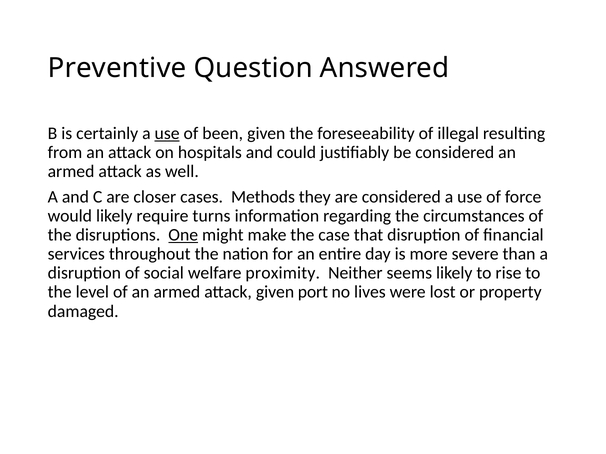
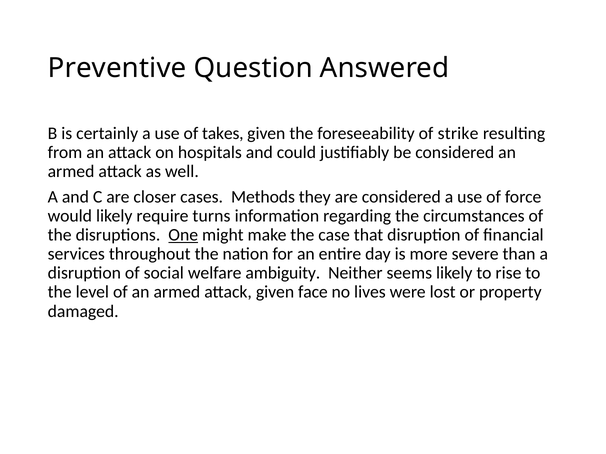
use underline: present -> none (167, 133)
been: been -> takes (223, 133)
illegal: illegal -> strike (458, 133)
proximity: proximity -> ambiguity (283, 273)
port: port -> face (313, 292)
